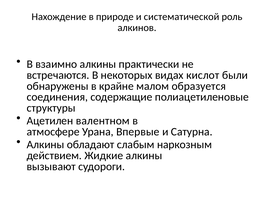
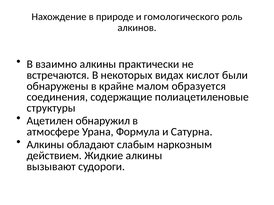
систематической: систематической -> гомологического (182, 17)
валентном: валентном -> обнаружил (103, 121)
Впервые: Впервые -> Формула (138, 132)
